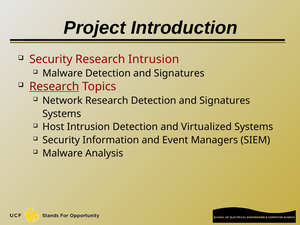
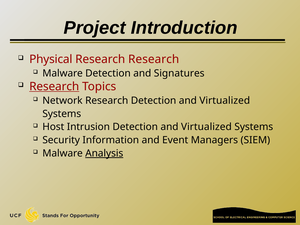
Security: Security -> Physical (51, 59)
Research Intrusion: Intrusion -> Research (154, 59)
Signatures: Signatures -> Virtualized (225, 101)
Analysis underline: none -> present (104, 153)
